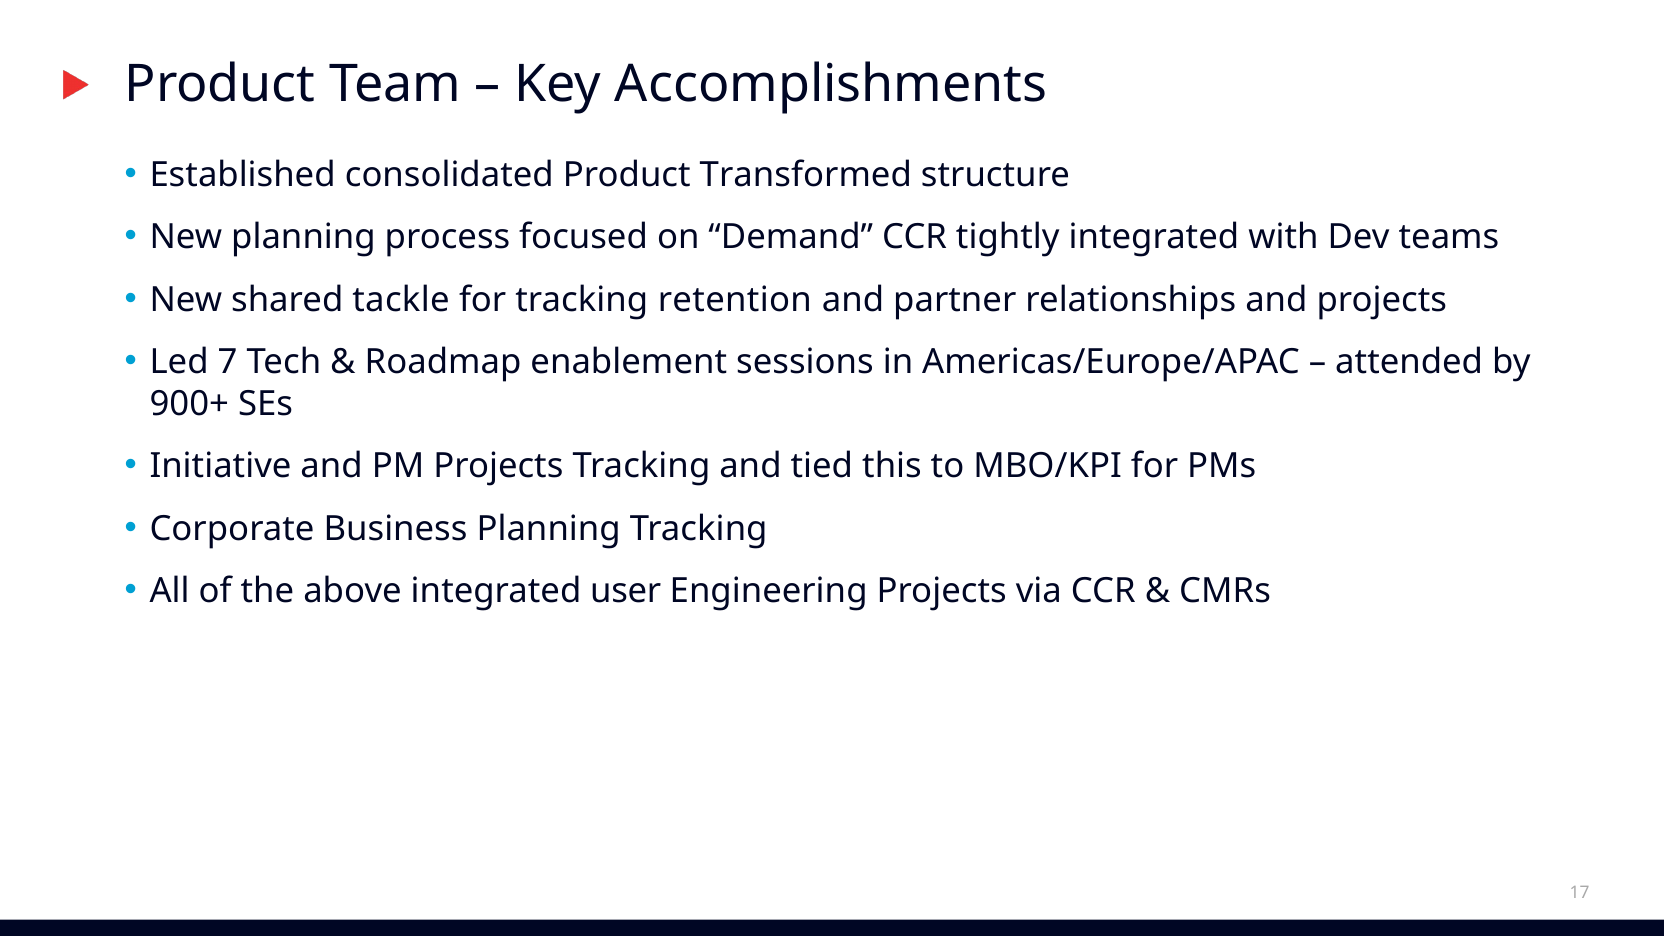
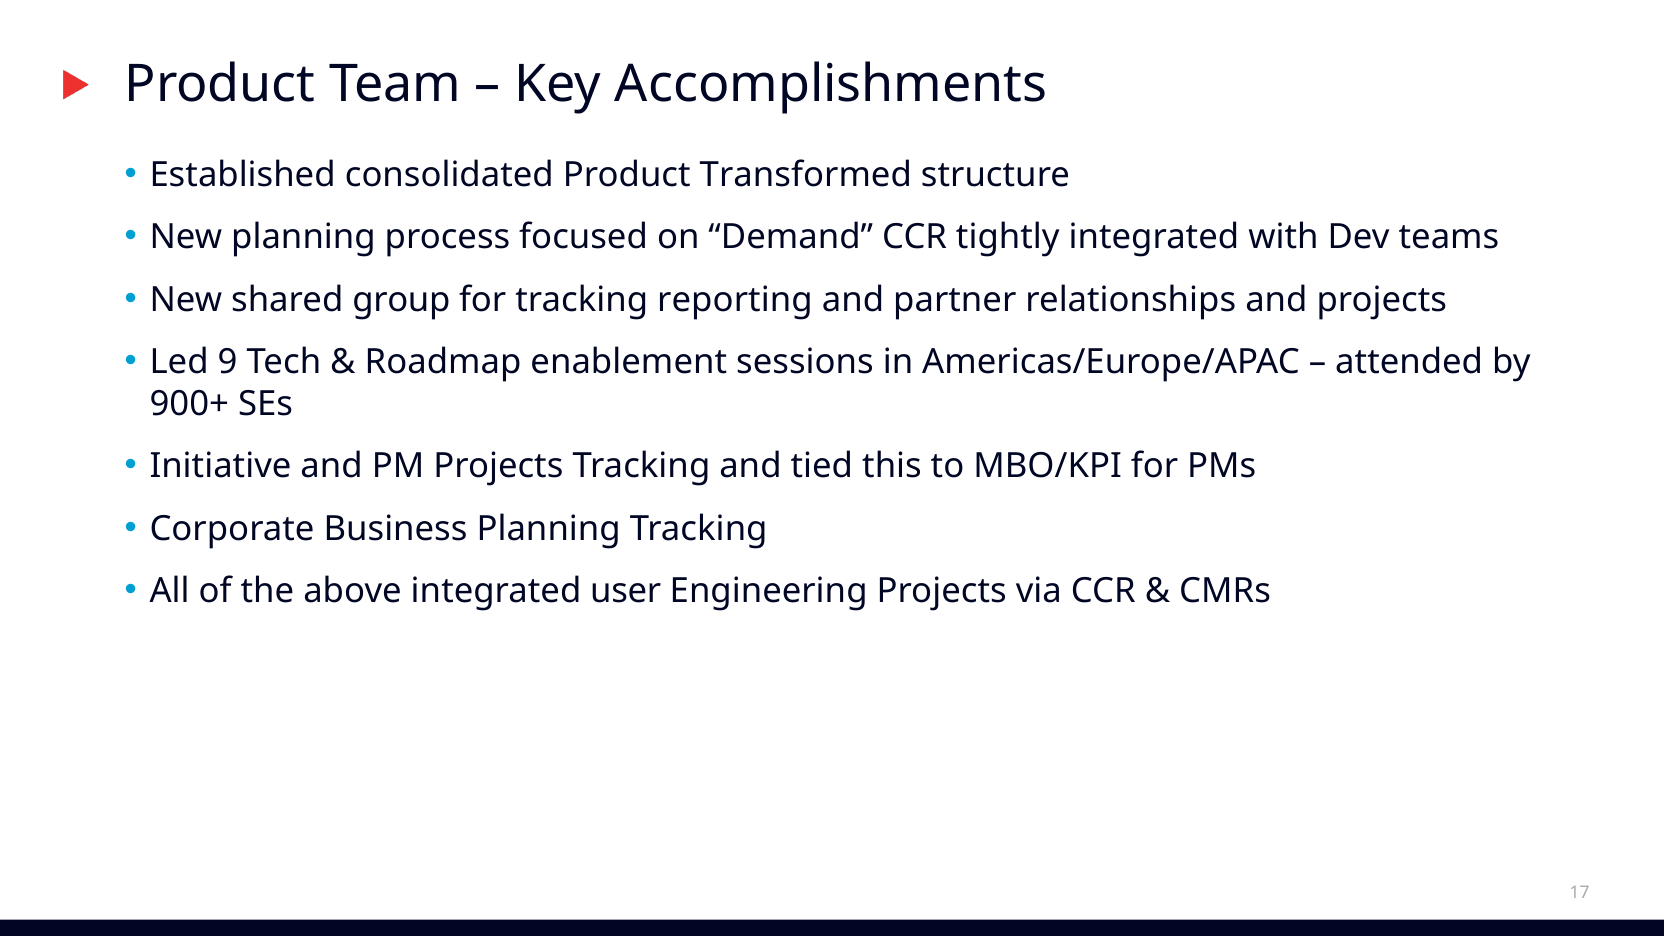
tackle: tackle -> group (401, 300)
retention: retention -> reporting (735, 300)
7: 7 -> 9 (228, 362)
